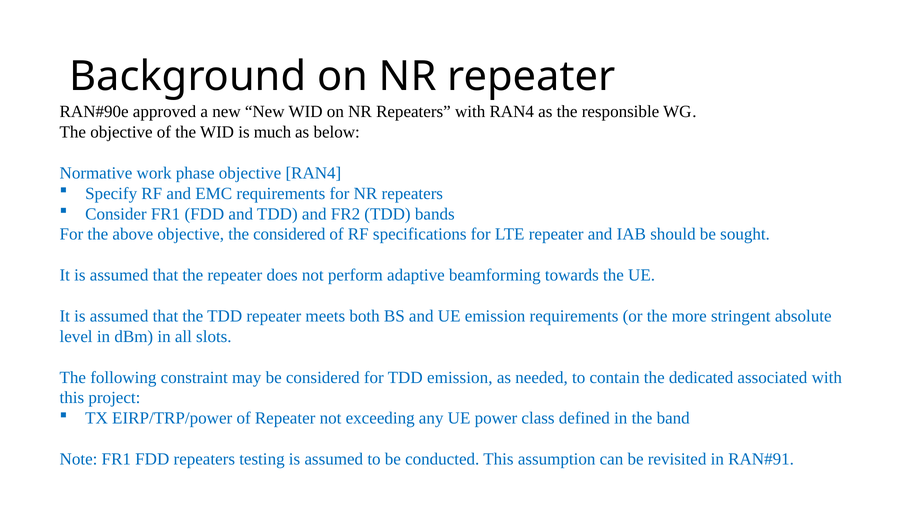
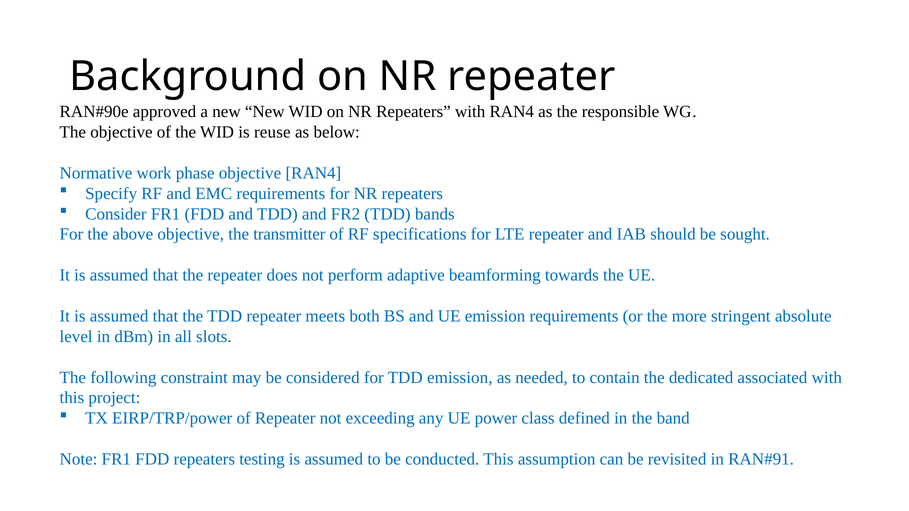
much: much -> reuse (272, 132)
the considered: considered -> transmitter (289, 234)
